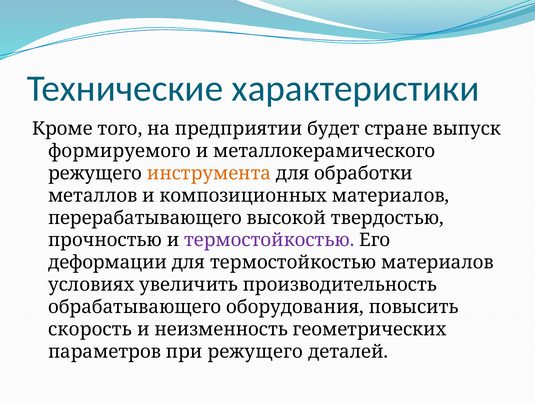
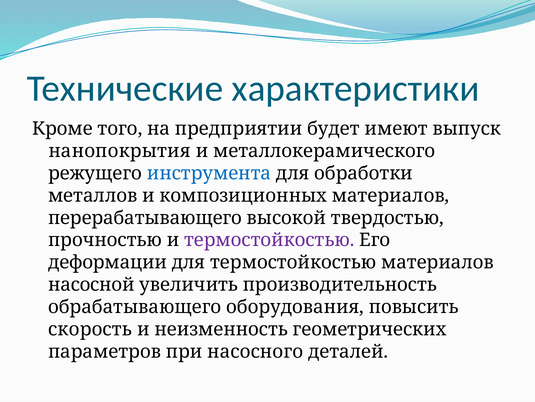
стране: стране -> имеют (396, 128)
формируемого: формируемого -> нанопокрытия (119, 151)
инструмента colour: orange -> blue (209, 173)
условиях: условиях -> насосной (91, 284)
при режущего: режущего -> насосного (255, 351)
